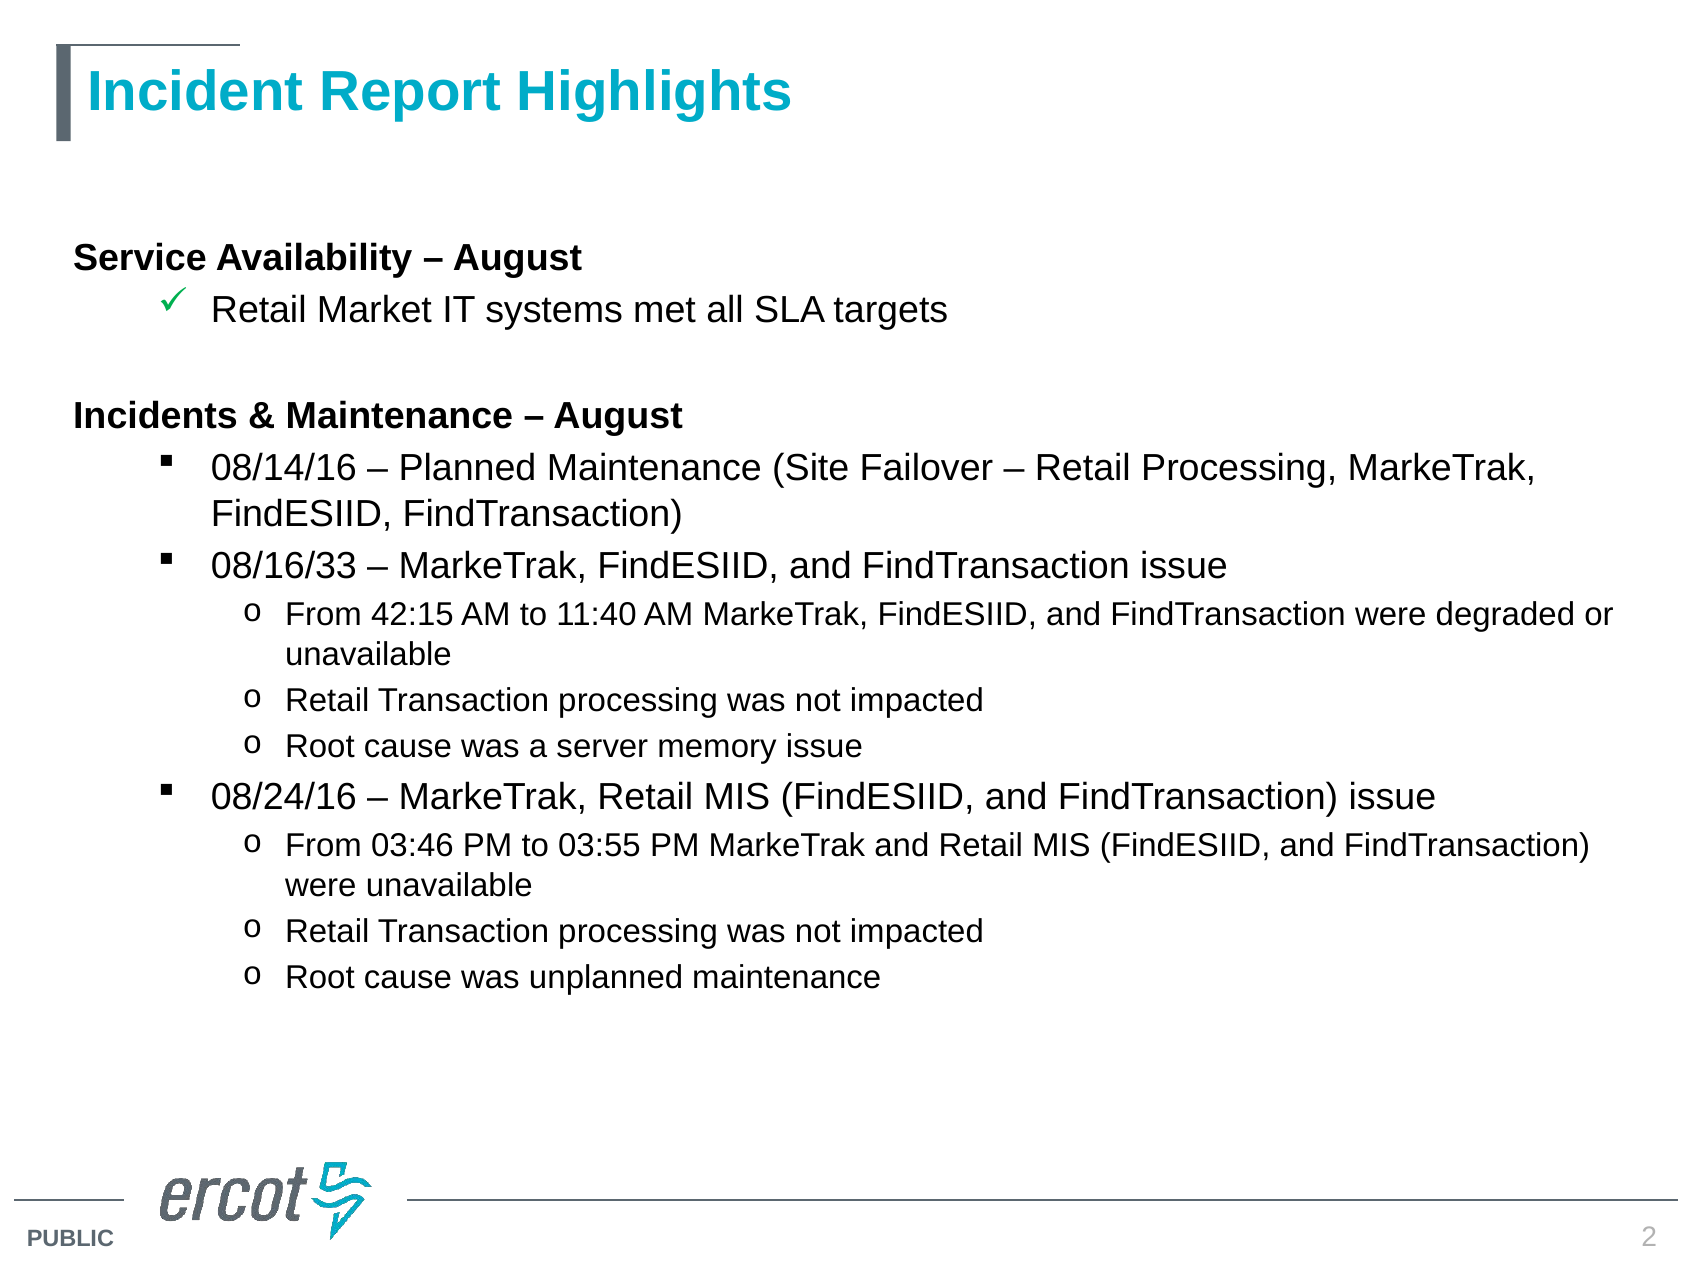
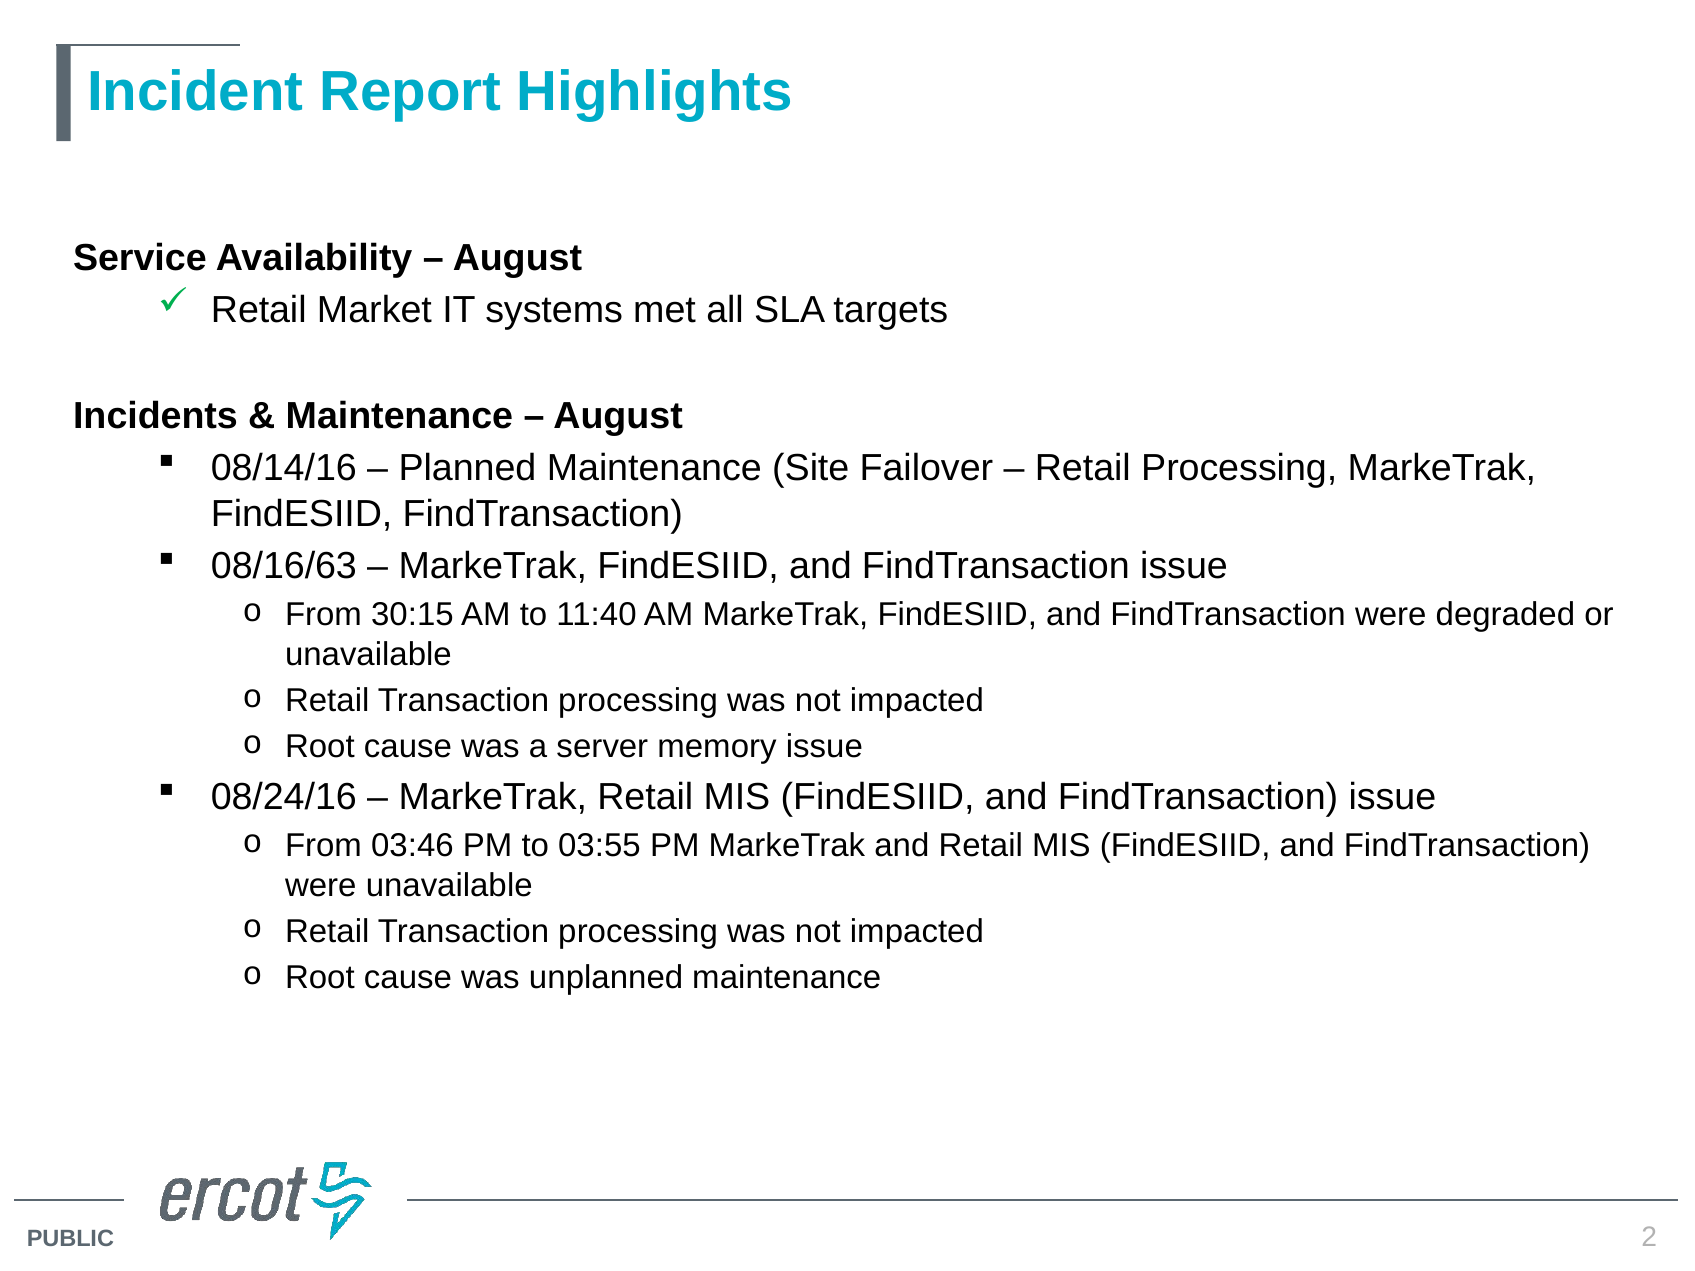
08/16/33: 08/16/33 -> 08/16/63 (284, 566)
42:15: 42:15 -> 30:15 (412, 615)
